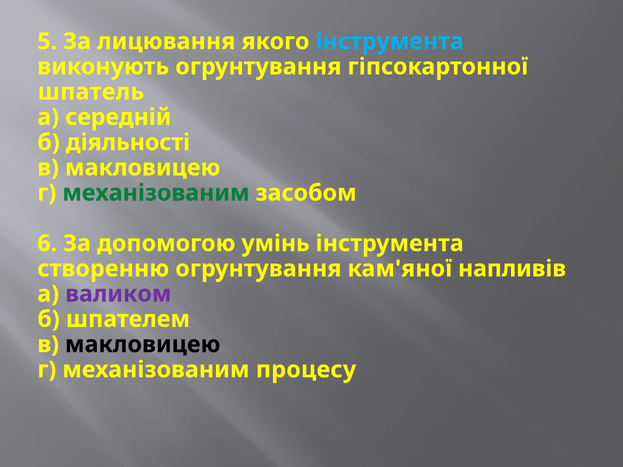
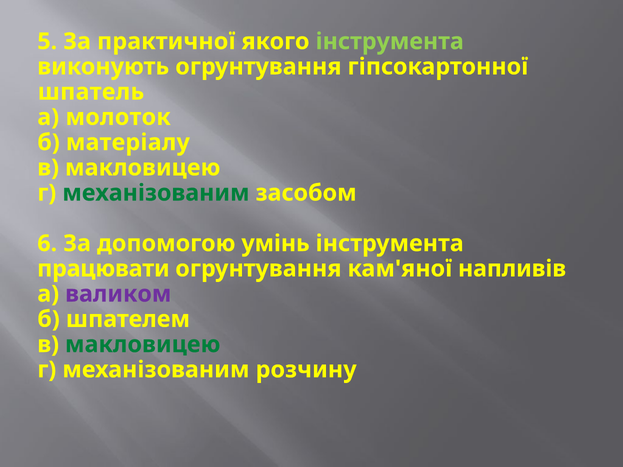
лицювання: лицювання -> практичної (166, 41)
інструмента colour: light blue -> light green (390, 41)
середній: середній -> молоток (118, 117)
діяльності: діяльності -> матеріалу (128, 142)
створенню: створенню -> працювати (103, 269)
макловицею colour: black -> green (143, 345)
процесу: процесу -> розчину (306, 370)
